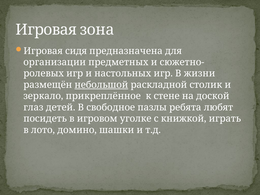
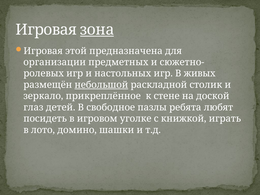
зона underline: none -> present (97, 30)
сидя: сидя -> этой (76, 51)
жизни: жизни -> живых (200, 74)
